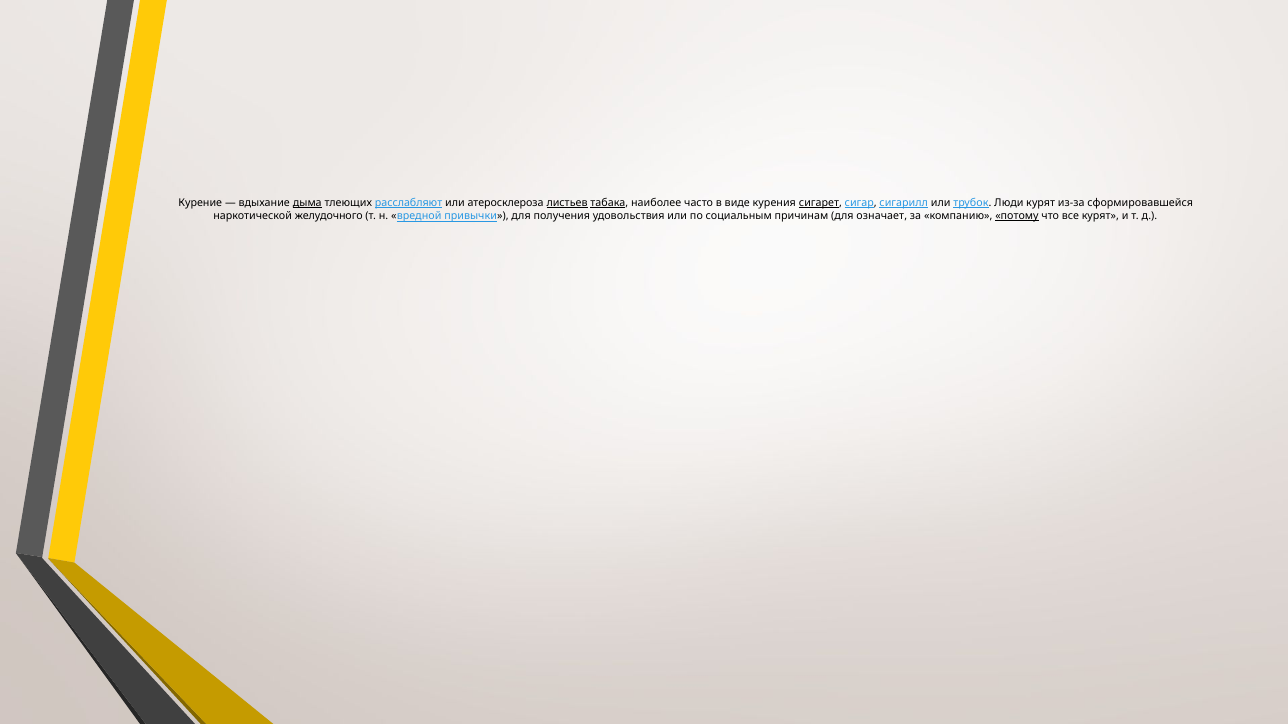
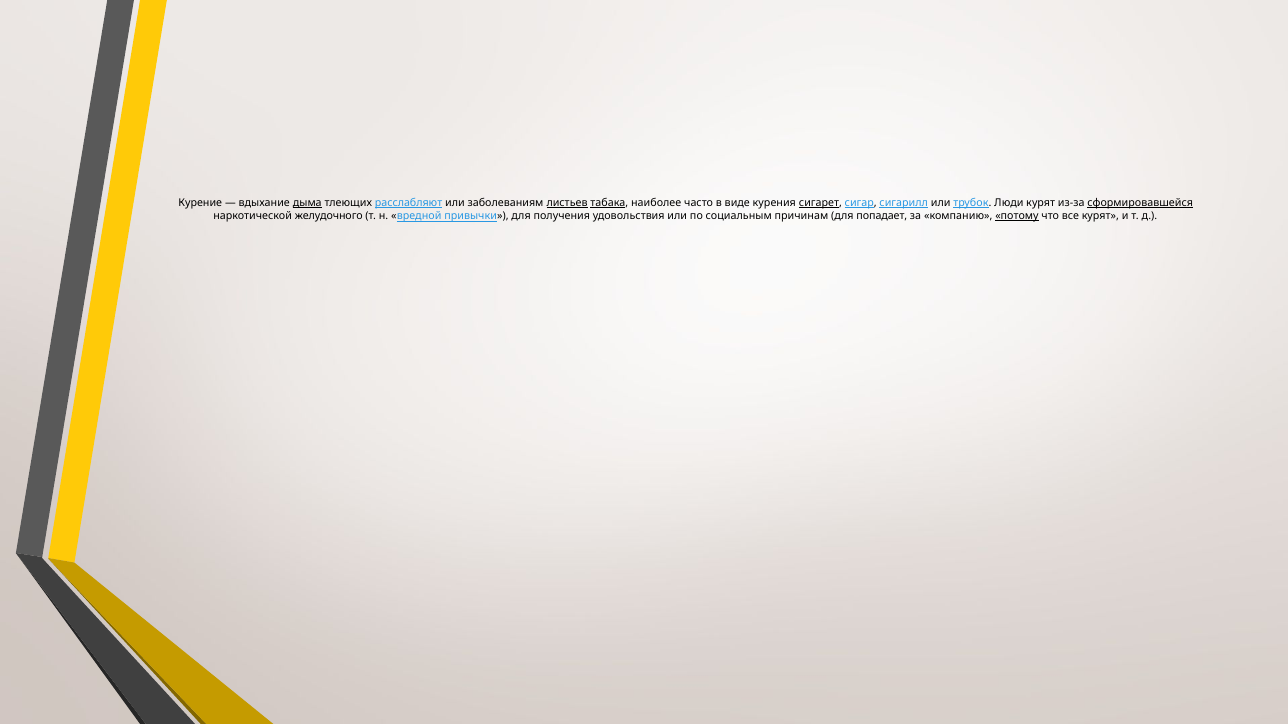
атеросклероза: атеросклероза -> заболеваниям (506, 203)
сформировавшейся underline: none -> present (1140, 203)
означает: означает -> попадает (882, 216)
